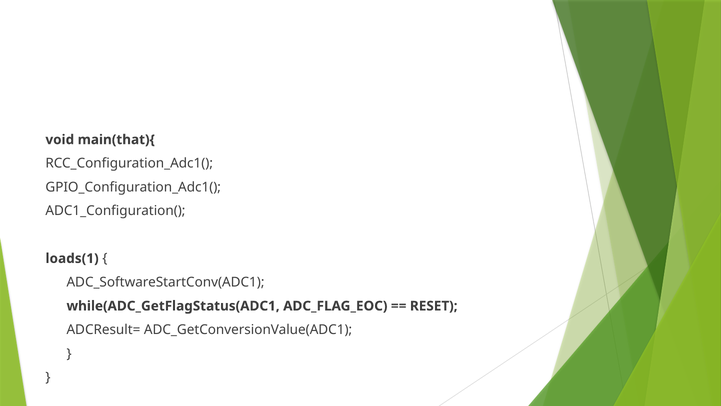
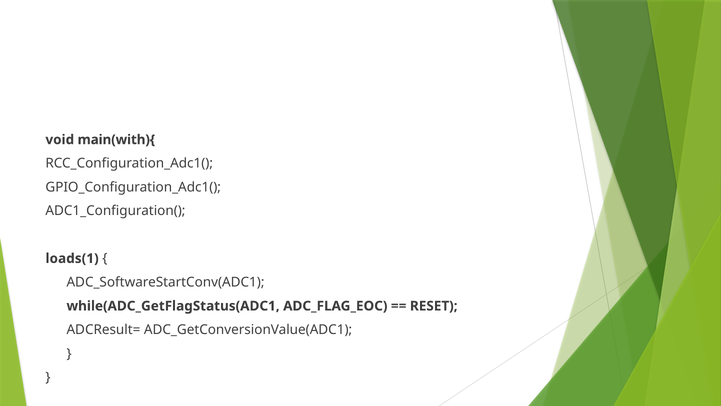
main(that){: main(that){ -> main(with){ (116, 140)
